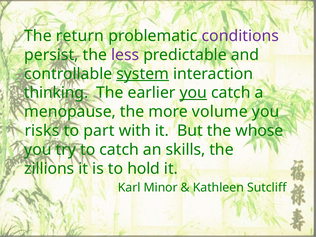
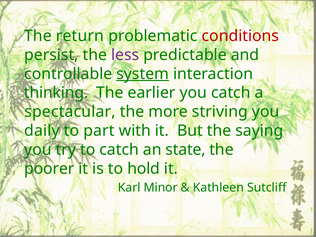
conditions colour: purple -> red (240, 36)
you underline: present -> none (193, 93)
menopause: menopause -> spectacular (70, 112)
volume: volume -> striving (220, 112)
risks: risks -> daily (42, 131)
whose: whose -> saying (259, 131)
skills: skills -> state (186, 150)
zillions: zillions -> poorer (49, 169)
